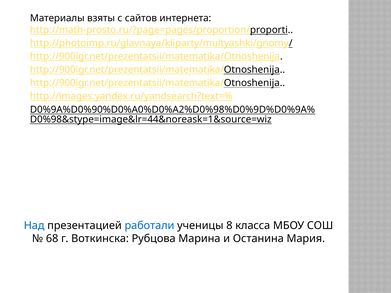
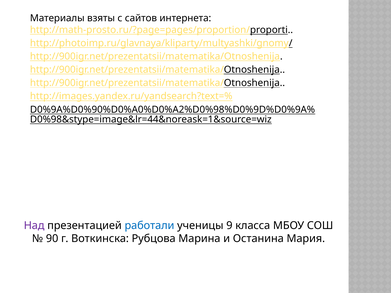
Над colour: blue -> purple (34, 226)
8: 8 -> 9 (229, 226)
68: 68 -> 90 (52, 239)
